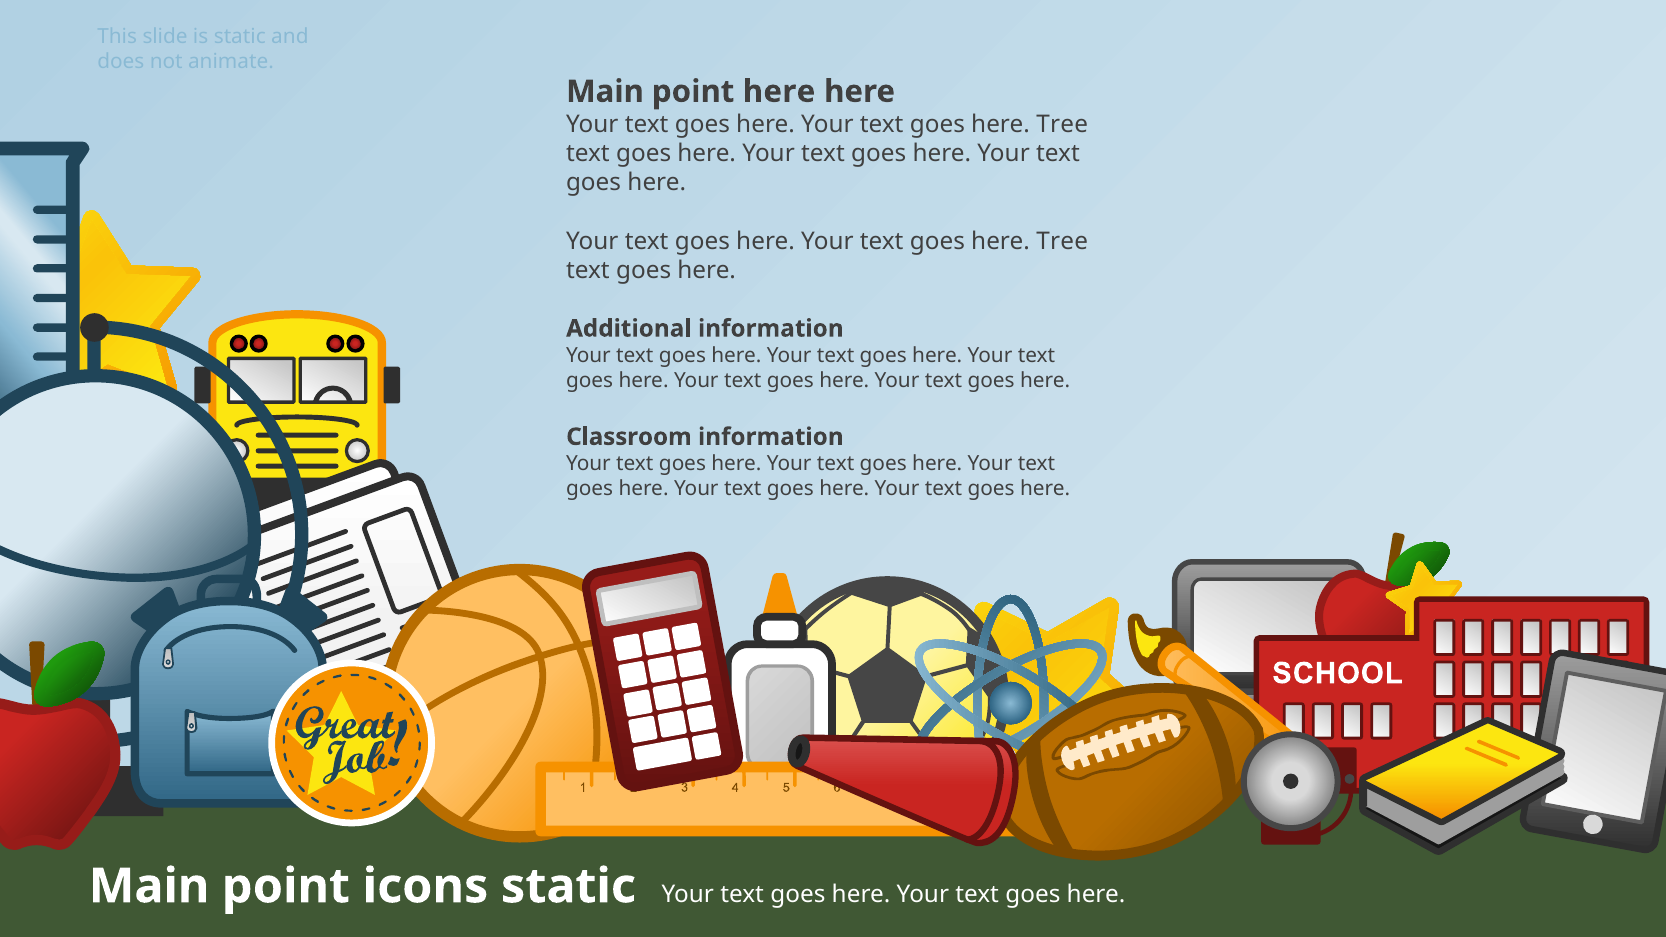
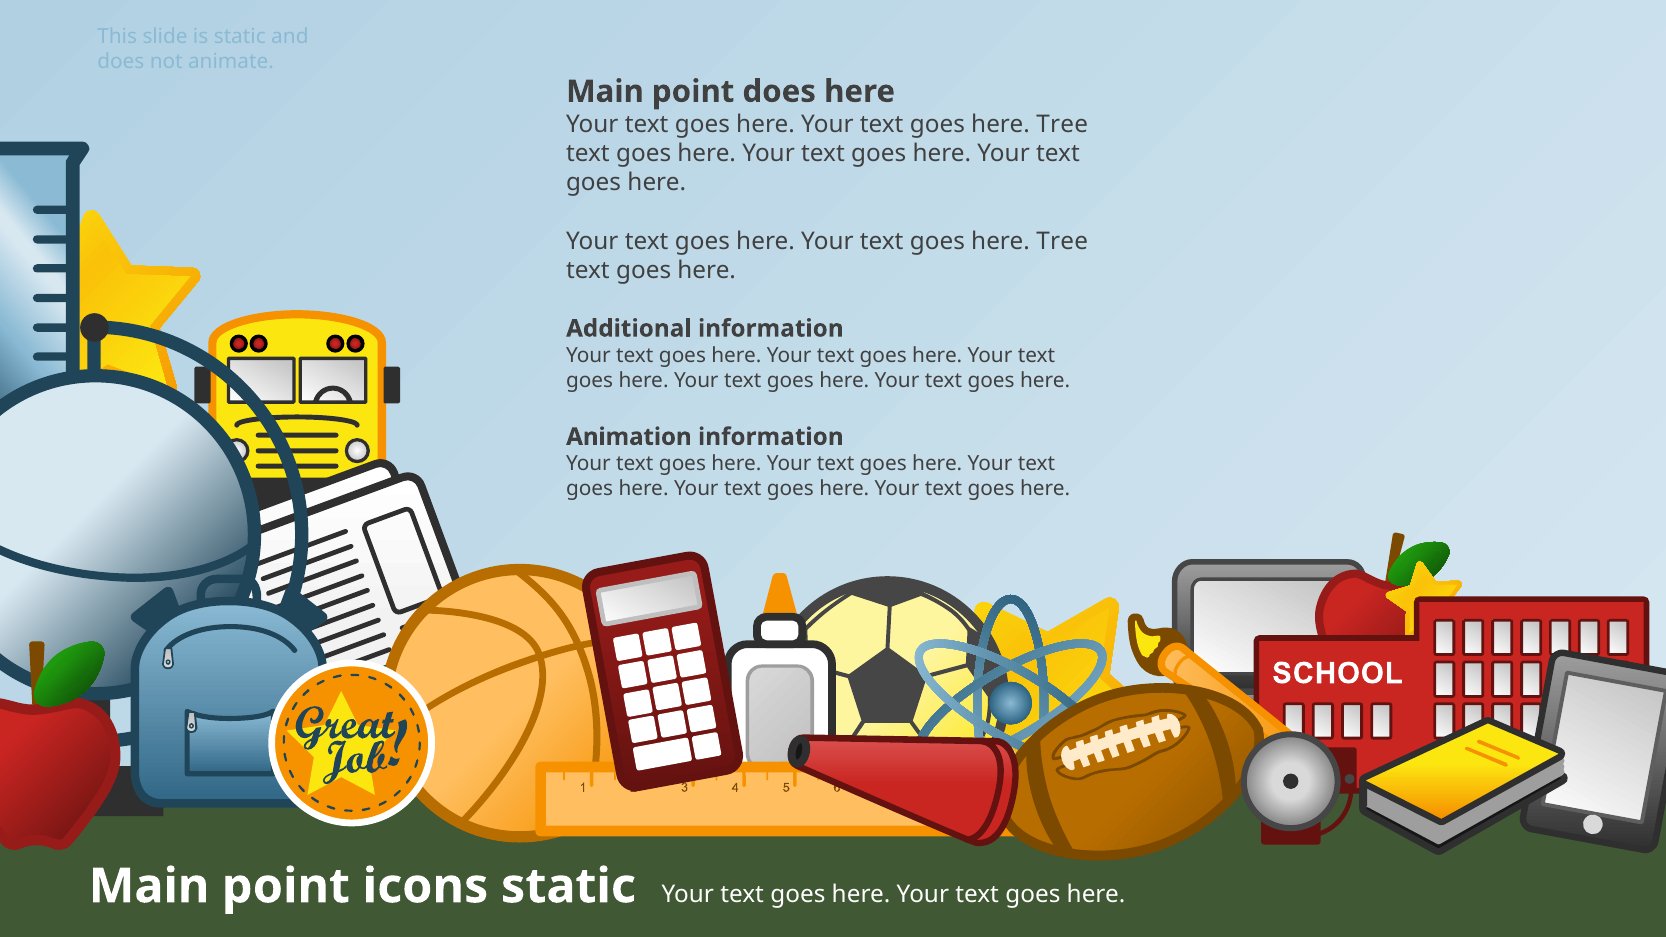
point here: here -> does (779, 92)
Classroom: Classroom -> Animation (629, 437)
